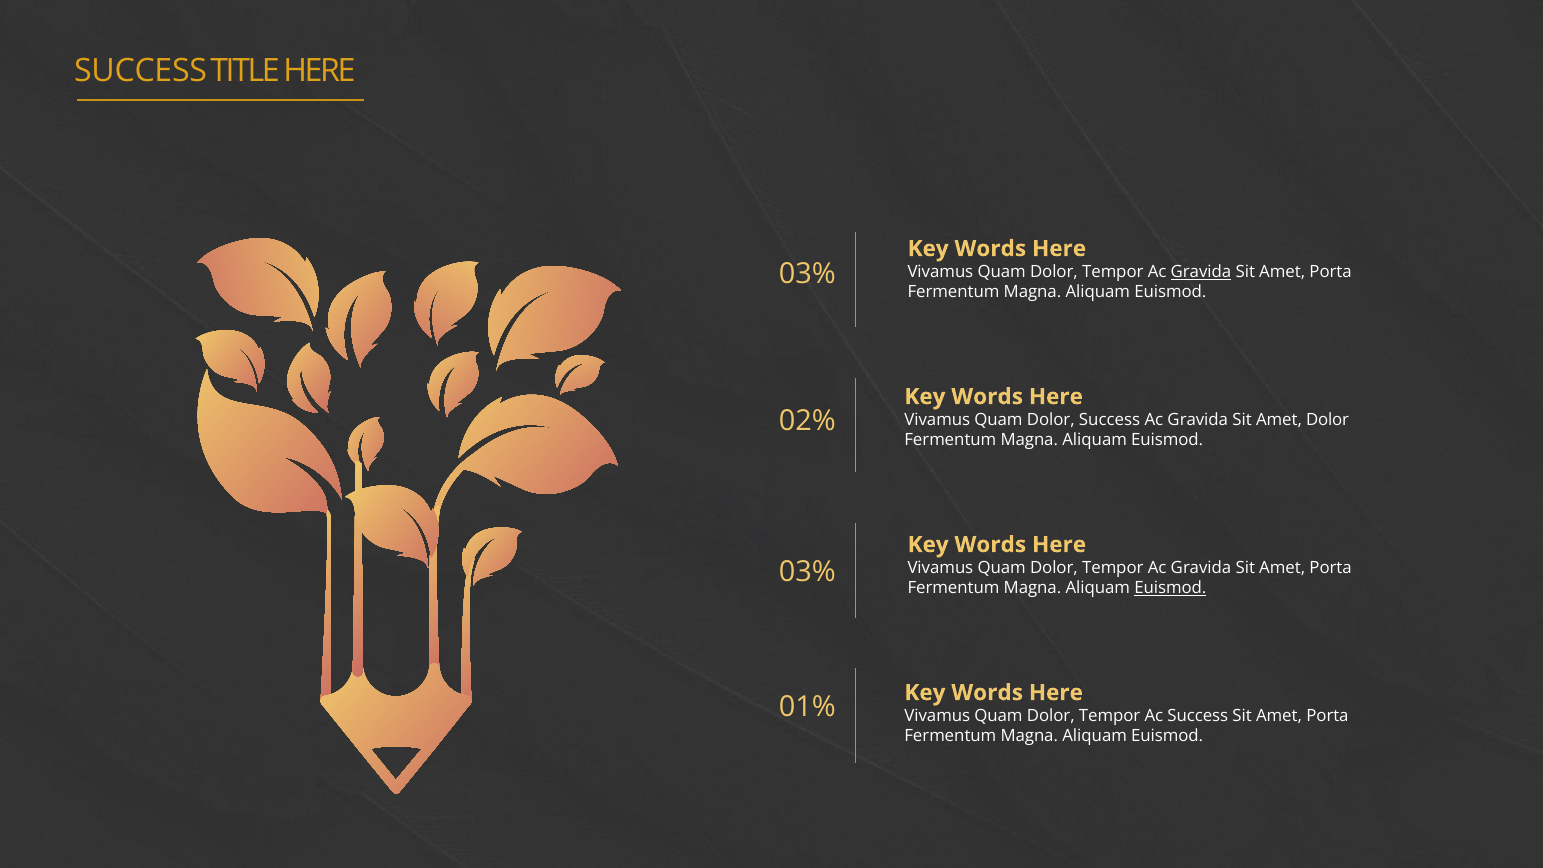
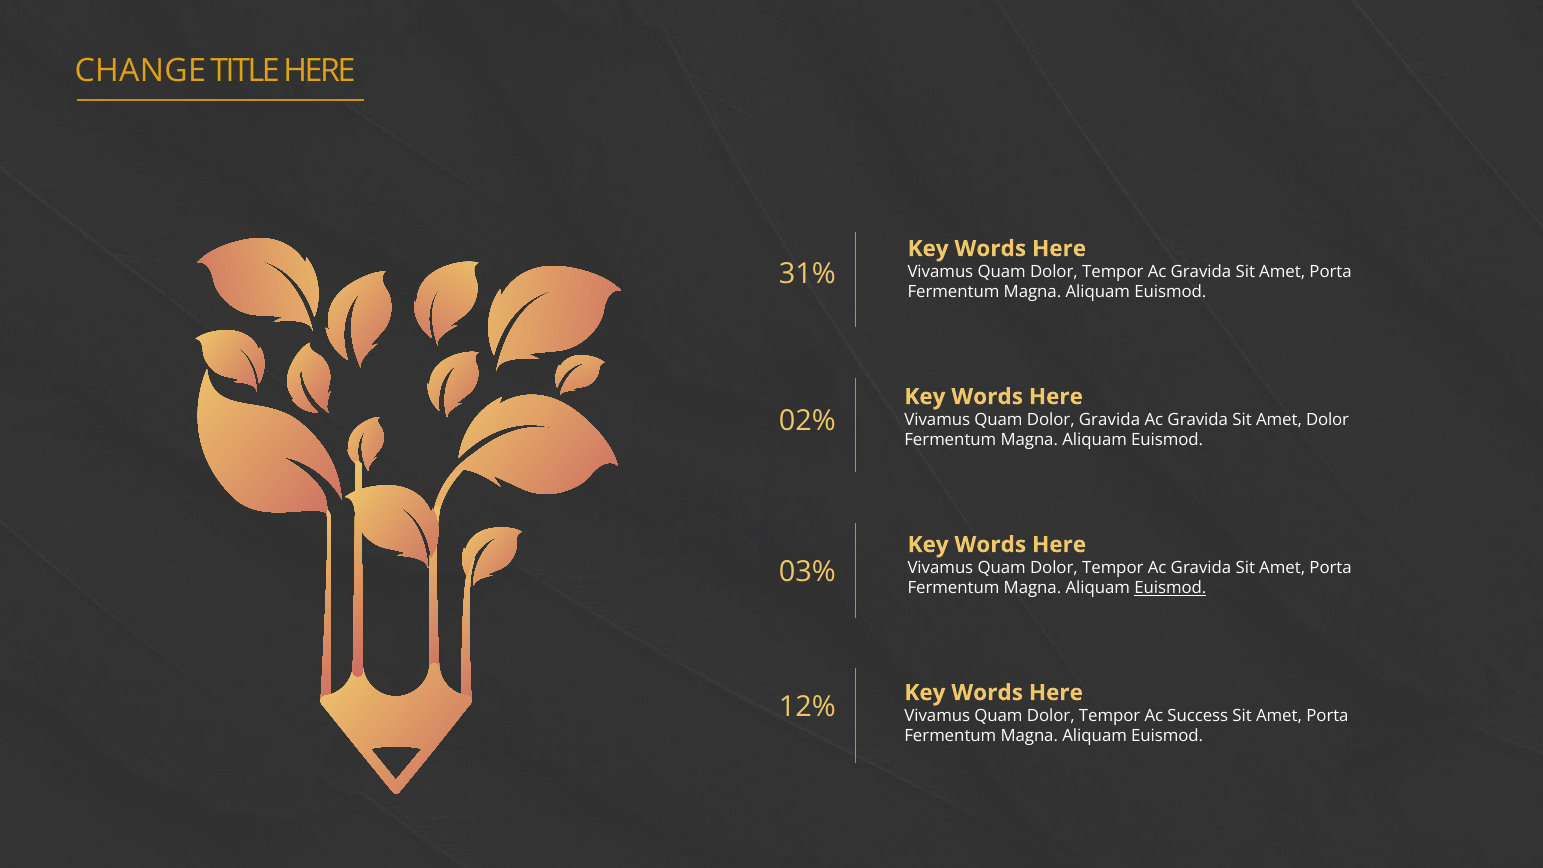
SUCCESS: SUCCESS -> CHANGE (140, 71)
03%: 03% -> 31% (807, 274)
Gravida underline: present -> none (1201, 272)
Dolor Success: Success -> Gravida (1110, 420)
01%: 01% -> 12% (807, 707)
